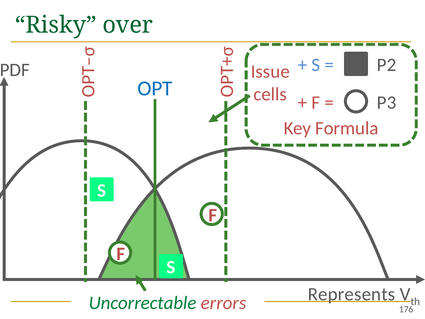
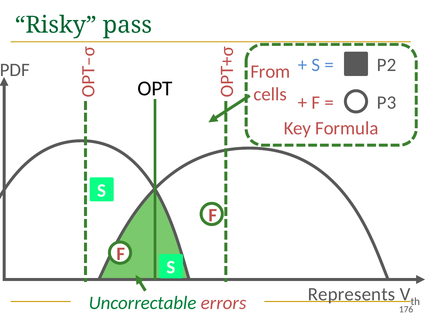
over: over -> pass (128, 25)
Issue: Issue -> From (270, 71)
OPT colour: blue -> black (155, 88)
